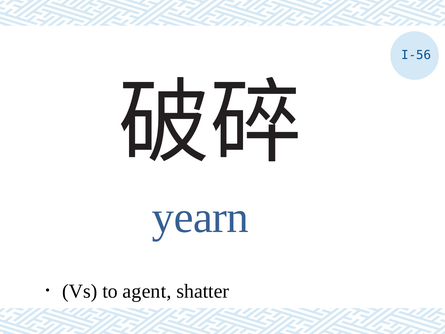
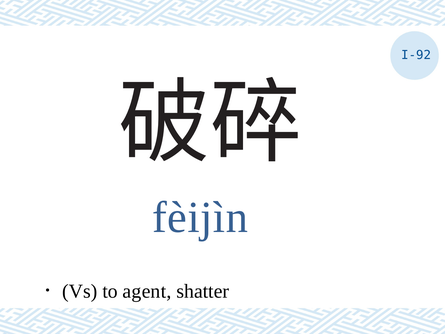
I-56: I-56 -> I-92 (416, 55)
yearn: yearn -> fèijìn (200, 217)
